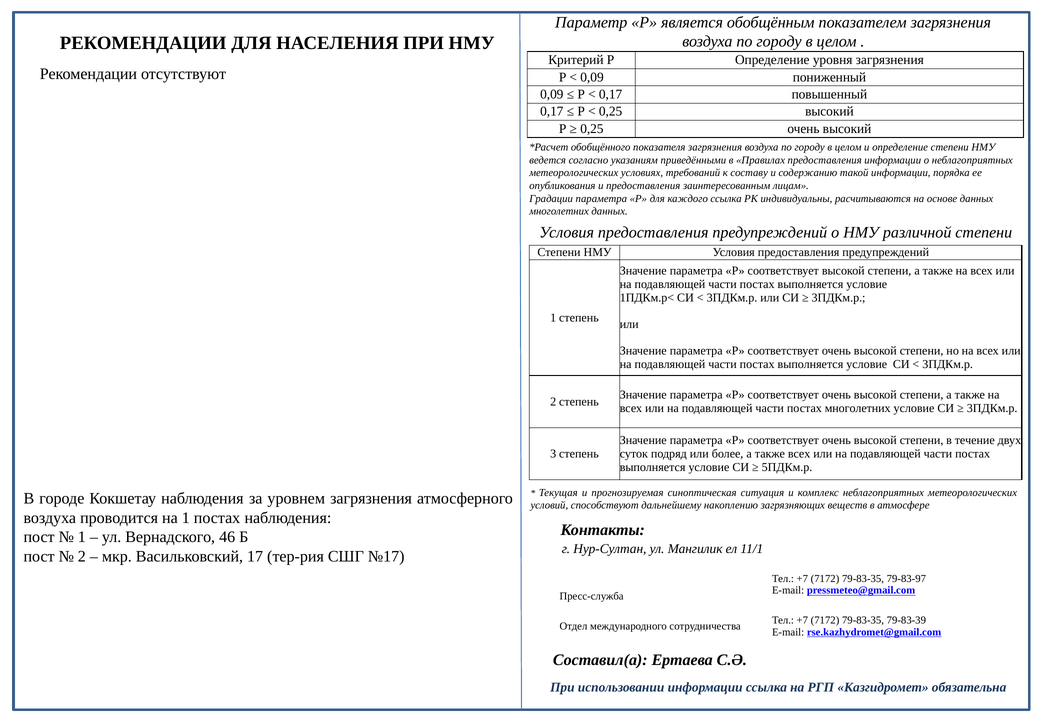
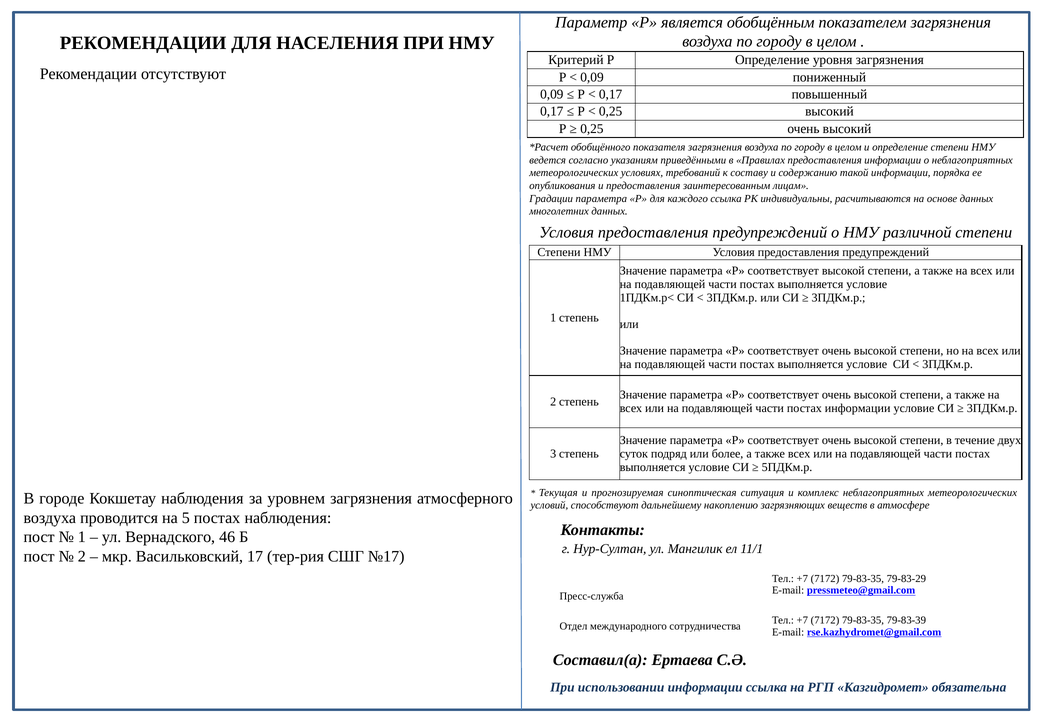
постах многолетних: многолетних -> информации (858, 408)
на 1: 1 -> 5 (186, 518)
79-83-97: 79-83-97 -> 79-83-29 (906, 579)
